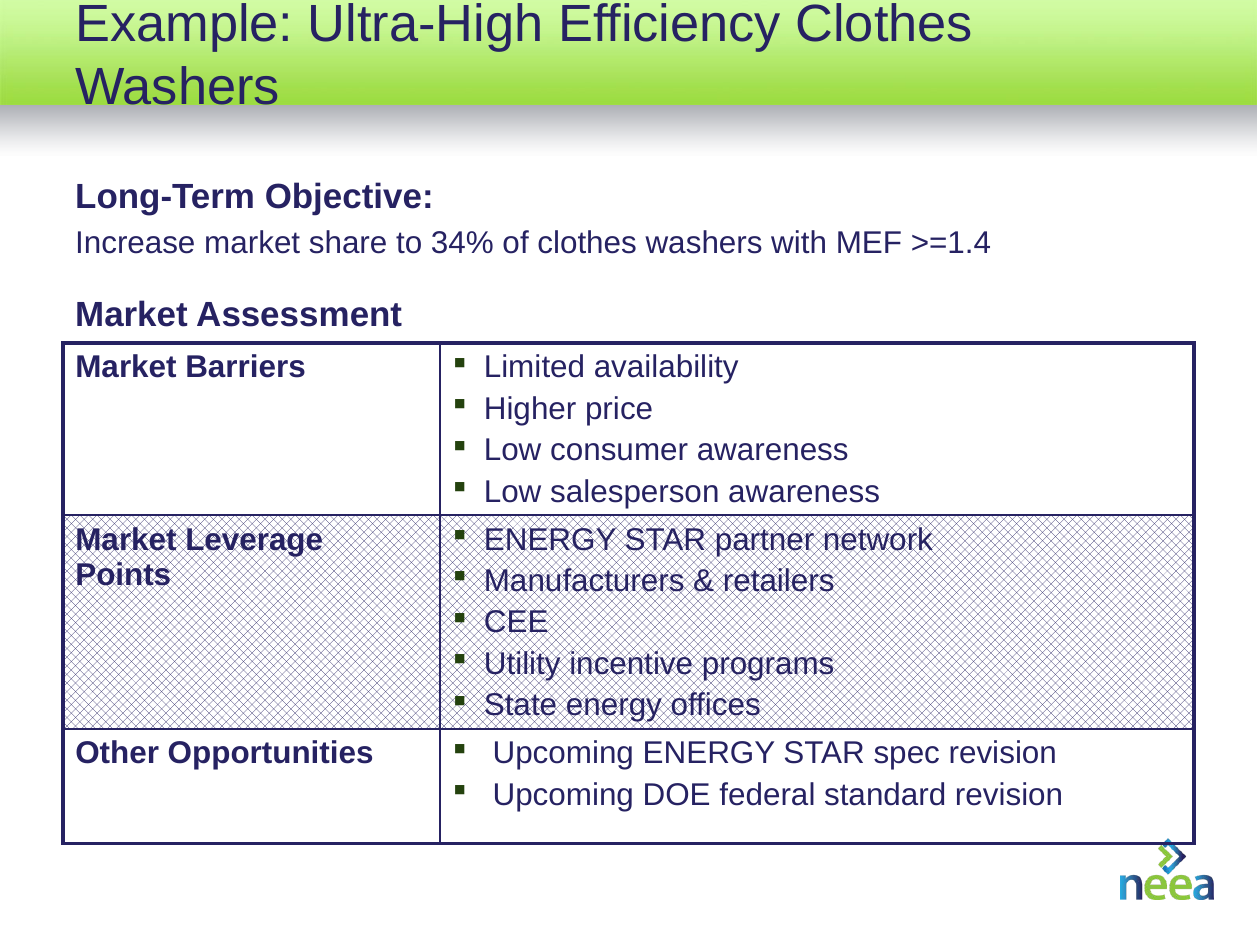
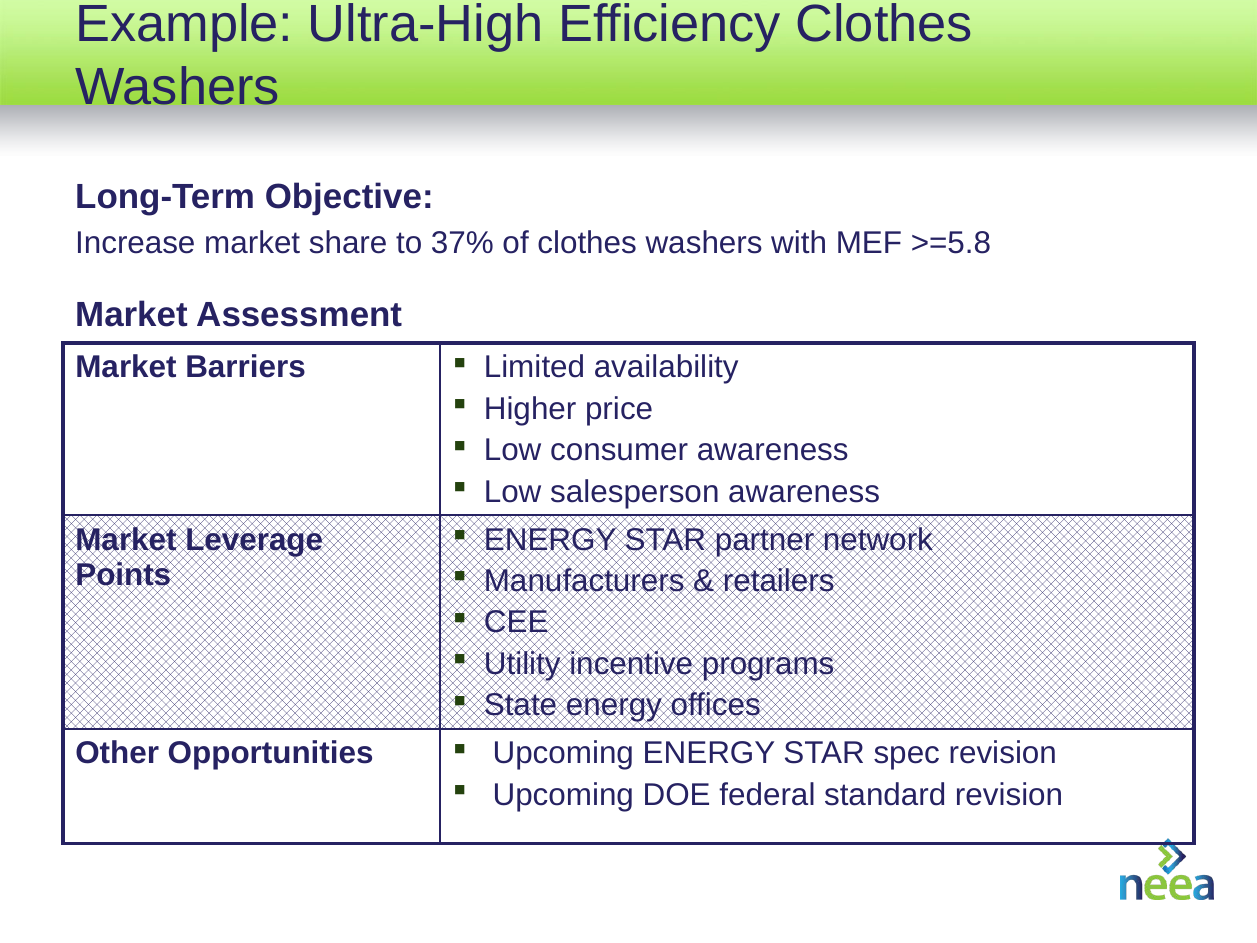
34%: 34% -> 37% (462, 243)
>=1.4: >=1.4 -> >=5.8 (951, 243)
